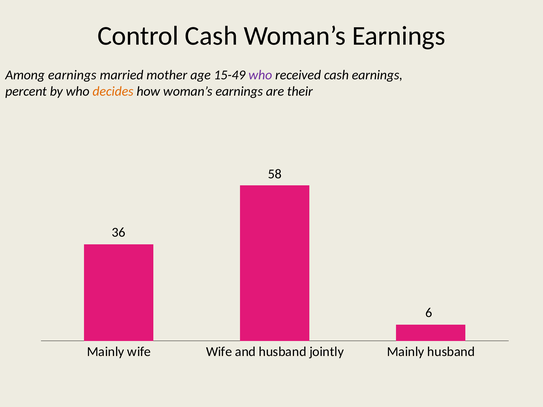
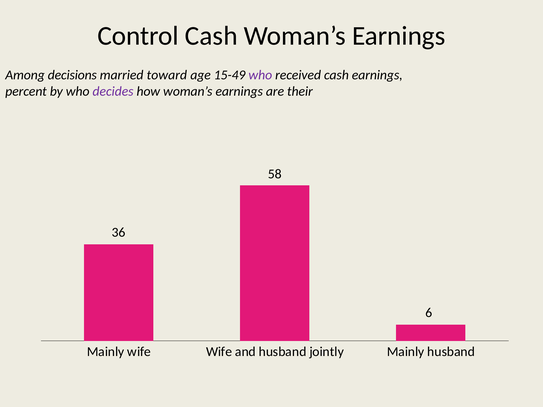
Among earnings: earnings -> decisions (72, 75)
mother: mother -> toward (167, 75)
decides colour: orange -> purple (113, 91)
